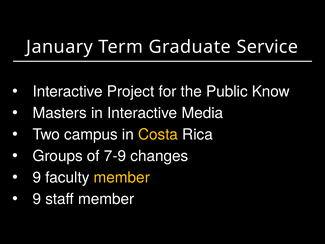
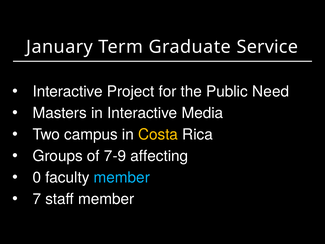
Know: Know -> Need (271, 92)
changes: changes -> affecting (159, 156)
9: 9 -> 0 (37, 177)
member colour: yellow -> light blue (122, 177)
9: 9 -> 7 (37, 199)
